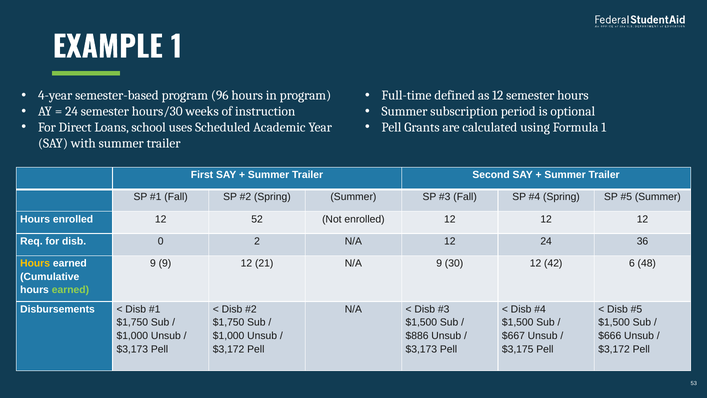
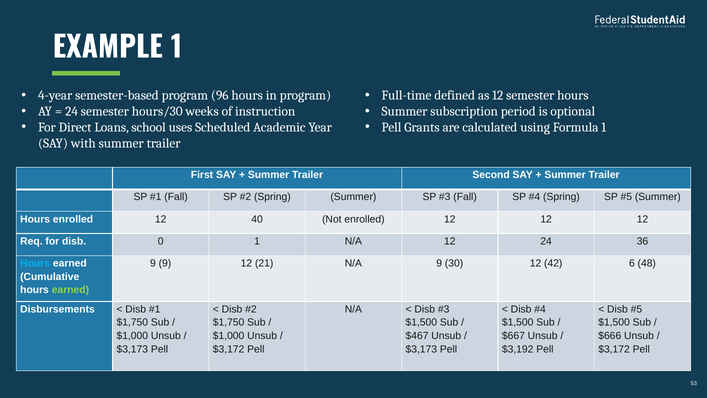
52: 52 -> 40 (257, 219)
0 2: 2 -> 1 (257, 241)
Hours colour: yellow -> light blue (35, 263)
$886: $886 -> $467 (417, 336)
$3,175: $3,175 -> $3,192 (518, 349)
